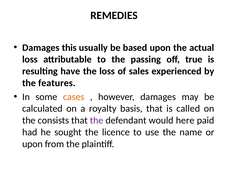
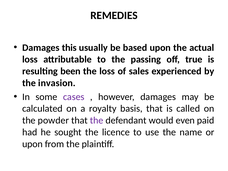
have: have -> been (70, 71)
features: features -> invasion (57, 83)
cases colour: orange -> purple (74, 97)
consists: consists -> powder (53, 120)
here: here -> even (185, 120)
